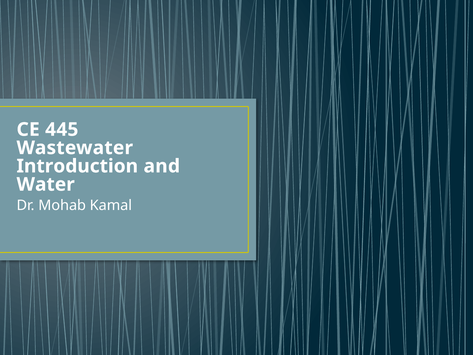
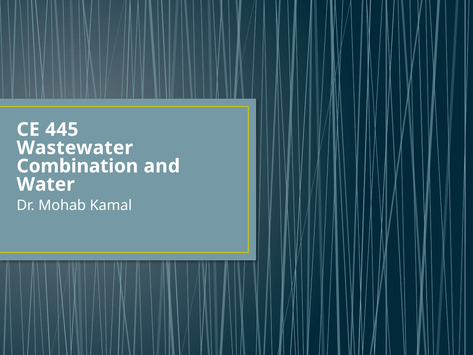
Introduction: Introduction -> Combination (77, 166)
